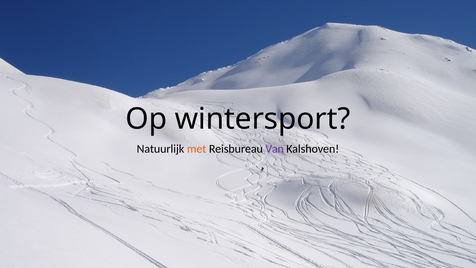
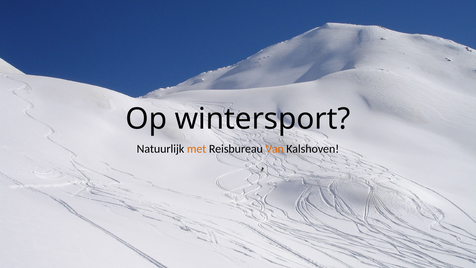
Van colour: purple -> orange (275, 149)
